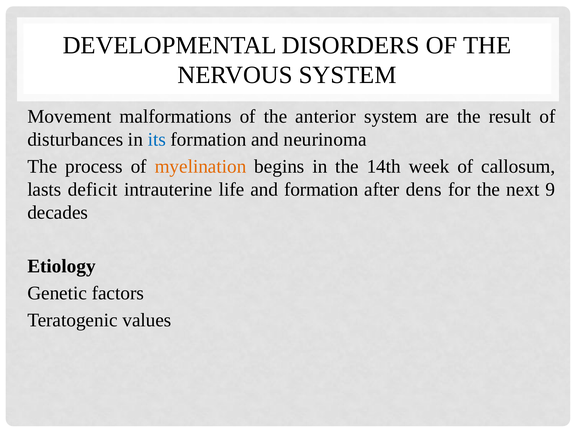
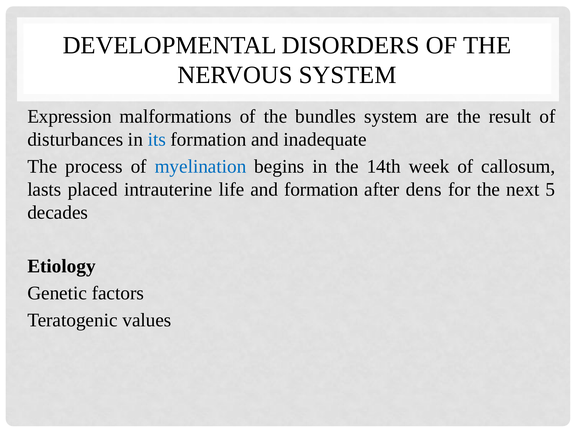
Movement: Movement -> Expression (70, 117)
anterior: anterior -> bundles (326, 117)
neurinoma: neurinoma -> inadequate (325, 140)
myelination colour: orange -> blue (200, 166)
deficit: deficit -> placed (93, 190)
9: 9 -> 5 (550, 190)
